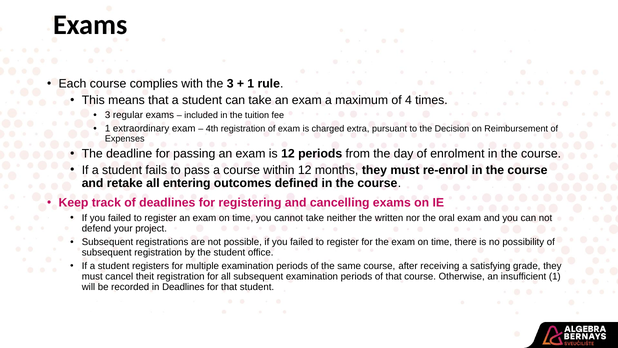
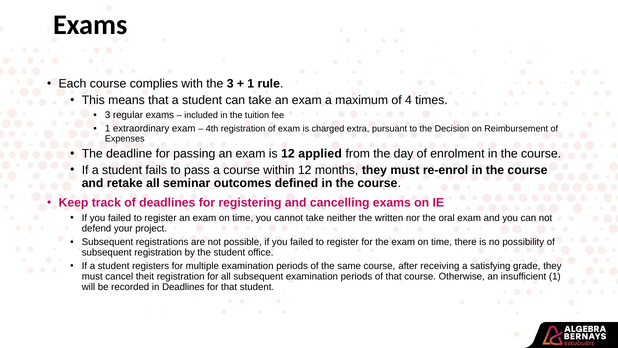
12 periods: periods -> applied (320, 153)
entering: entering -> seminar (187, 183)
